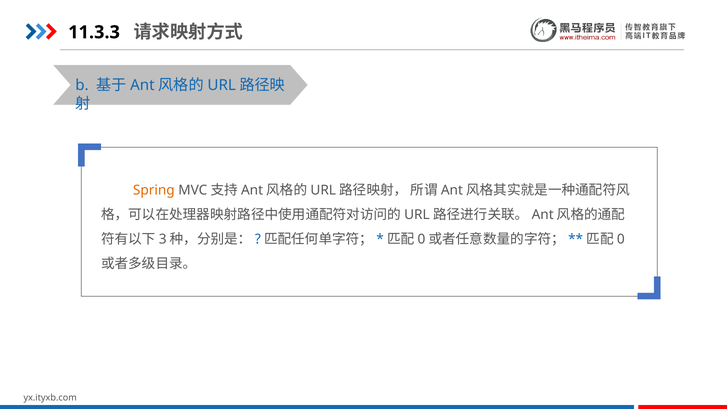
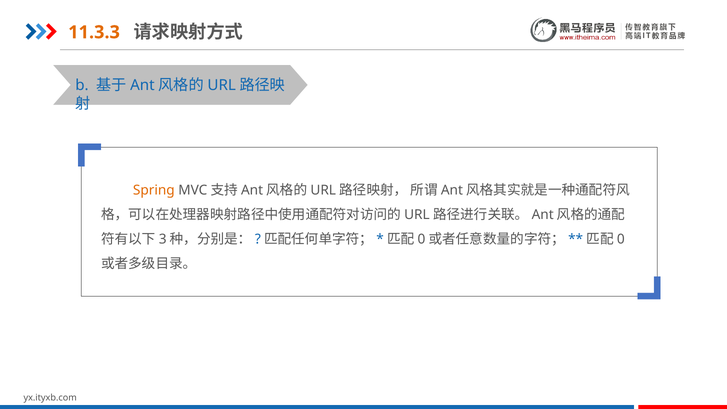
11.3.3 colour: black -> orange (94, 32)
